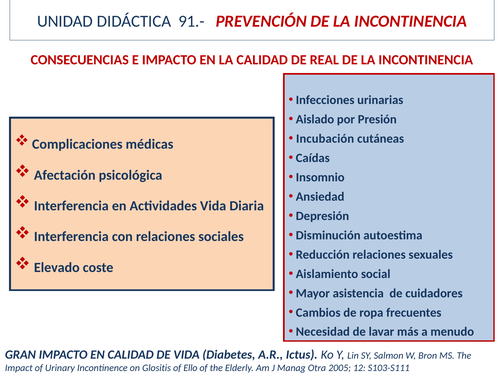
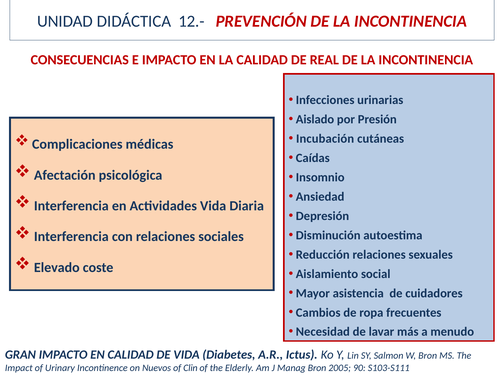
91.-: 91.- -> 12.- (192, 21)
Glositis: Glositis -> Nuevos (157, 368)
Ello: Ello -> Clin (190, 368)
Manag Otra: Otra -> Bron (317, 368)
12: 12 -> 90 (359, 368)
